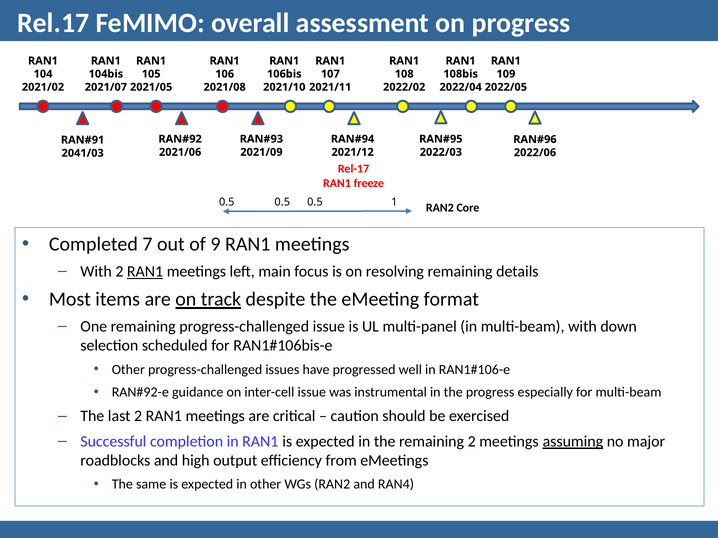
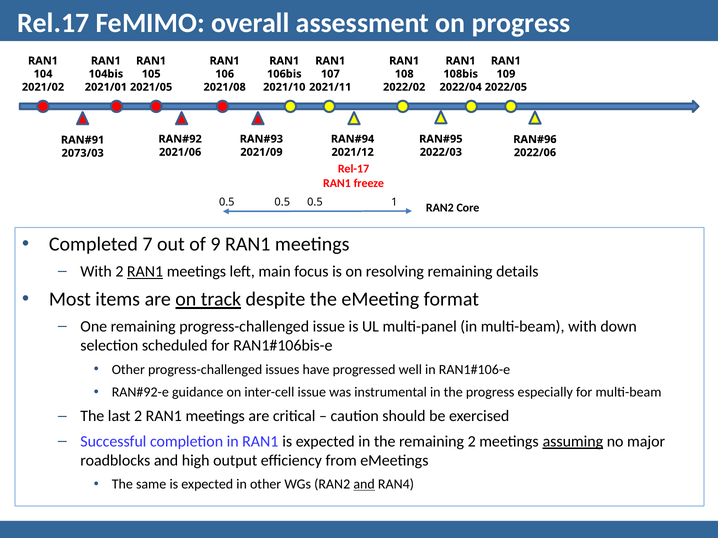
2021/07: 2021/07 -> 2021/01 (106, 87)
2041/03: 2041/03 -> 2073/03 (83, 153)
and underline: none -> present (364, 485)
